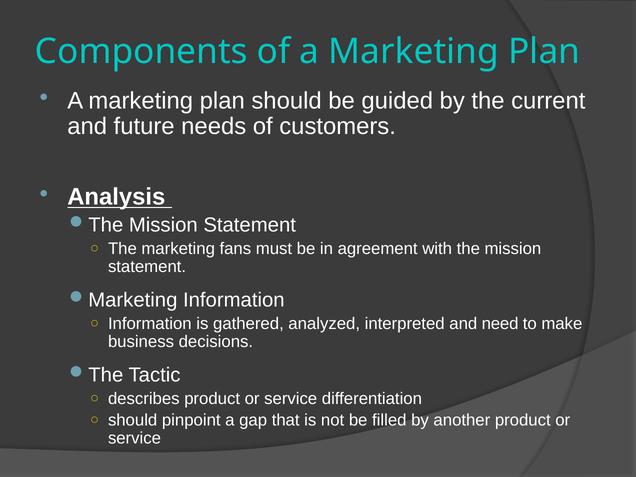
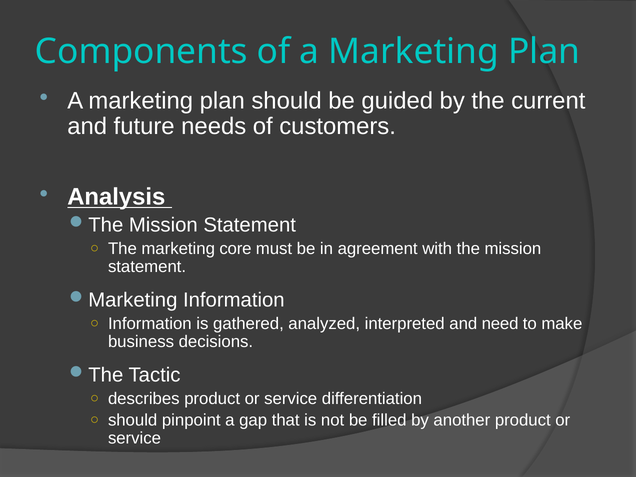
fans: fans -> core (235, 249)
